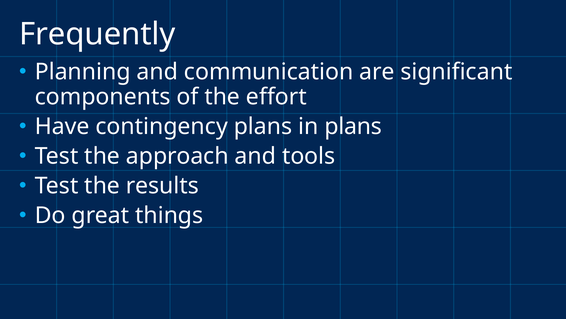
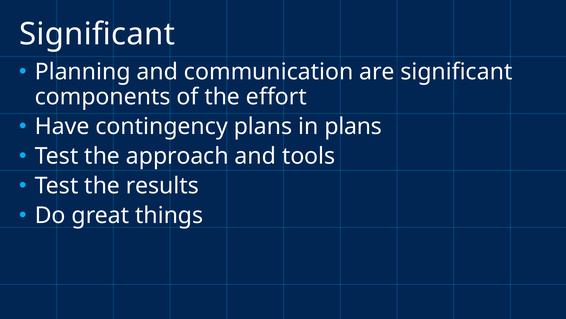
Frequently: Frequently -> Significant (97, 34)
